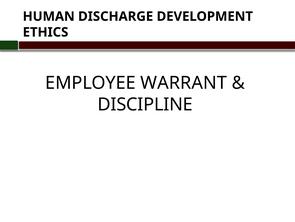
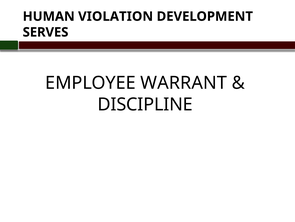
DISCHARGE: DISCHARGE -> VIOLATION (116, 16)
ETHICS: ETHICS -> SERVES (46, 32)
